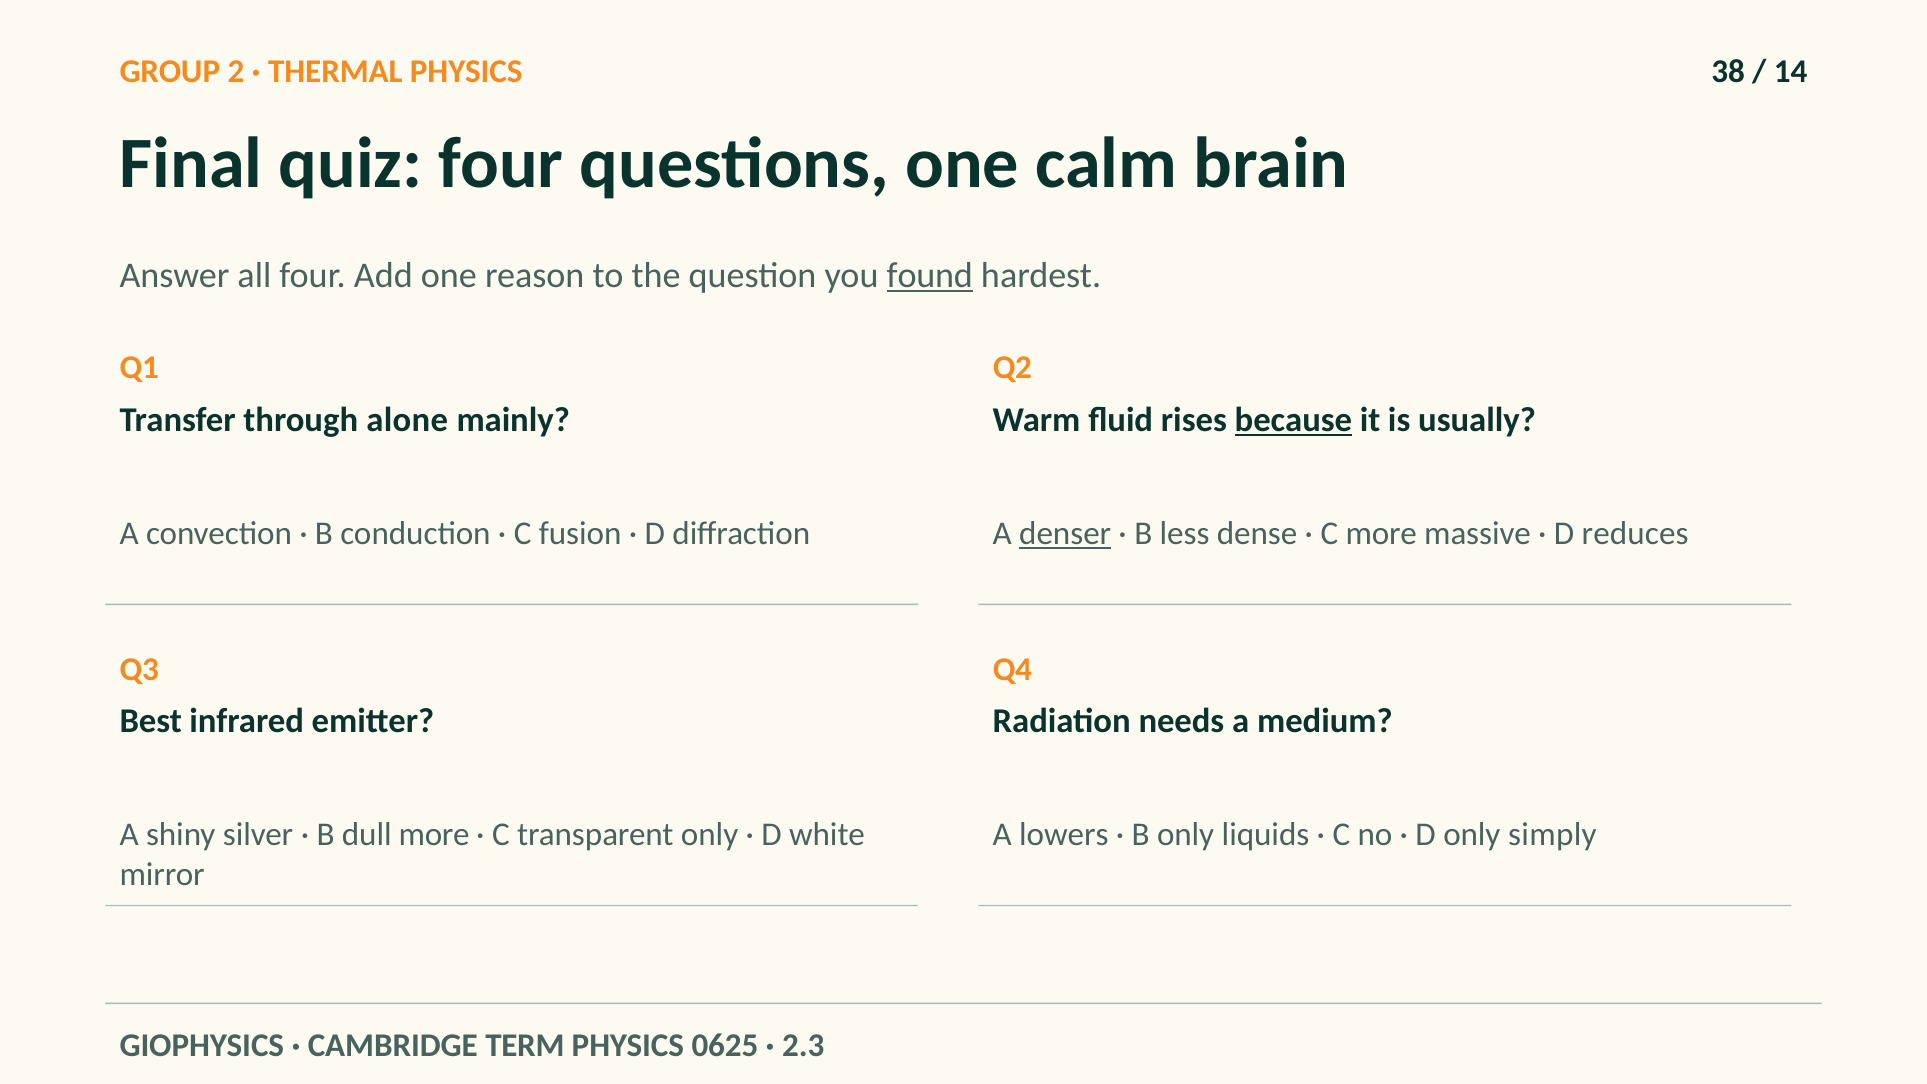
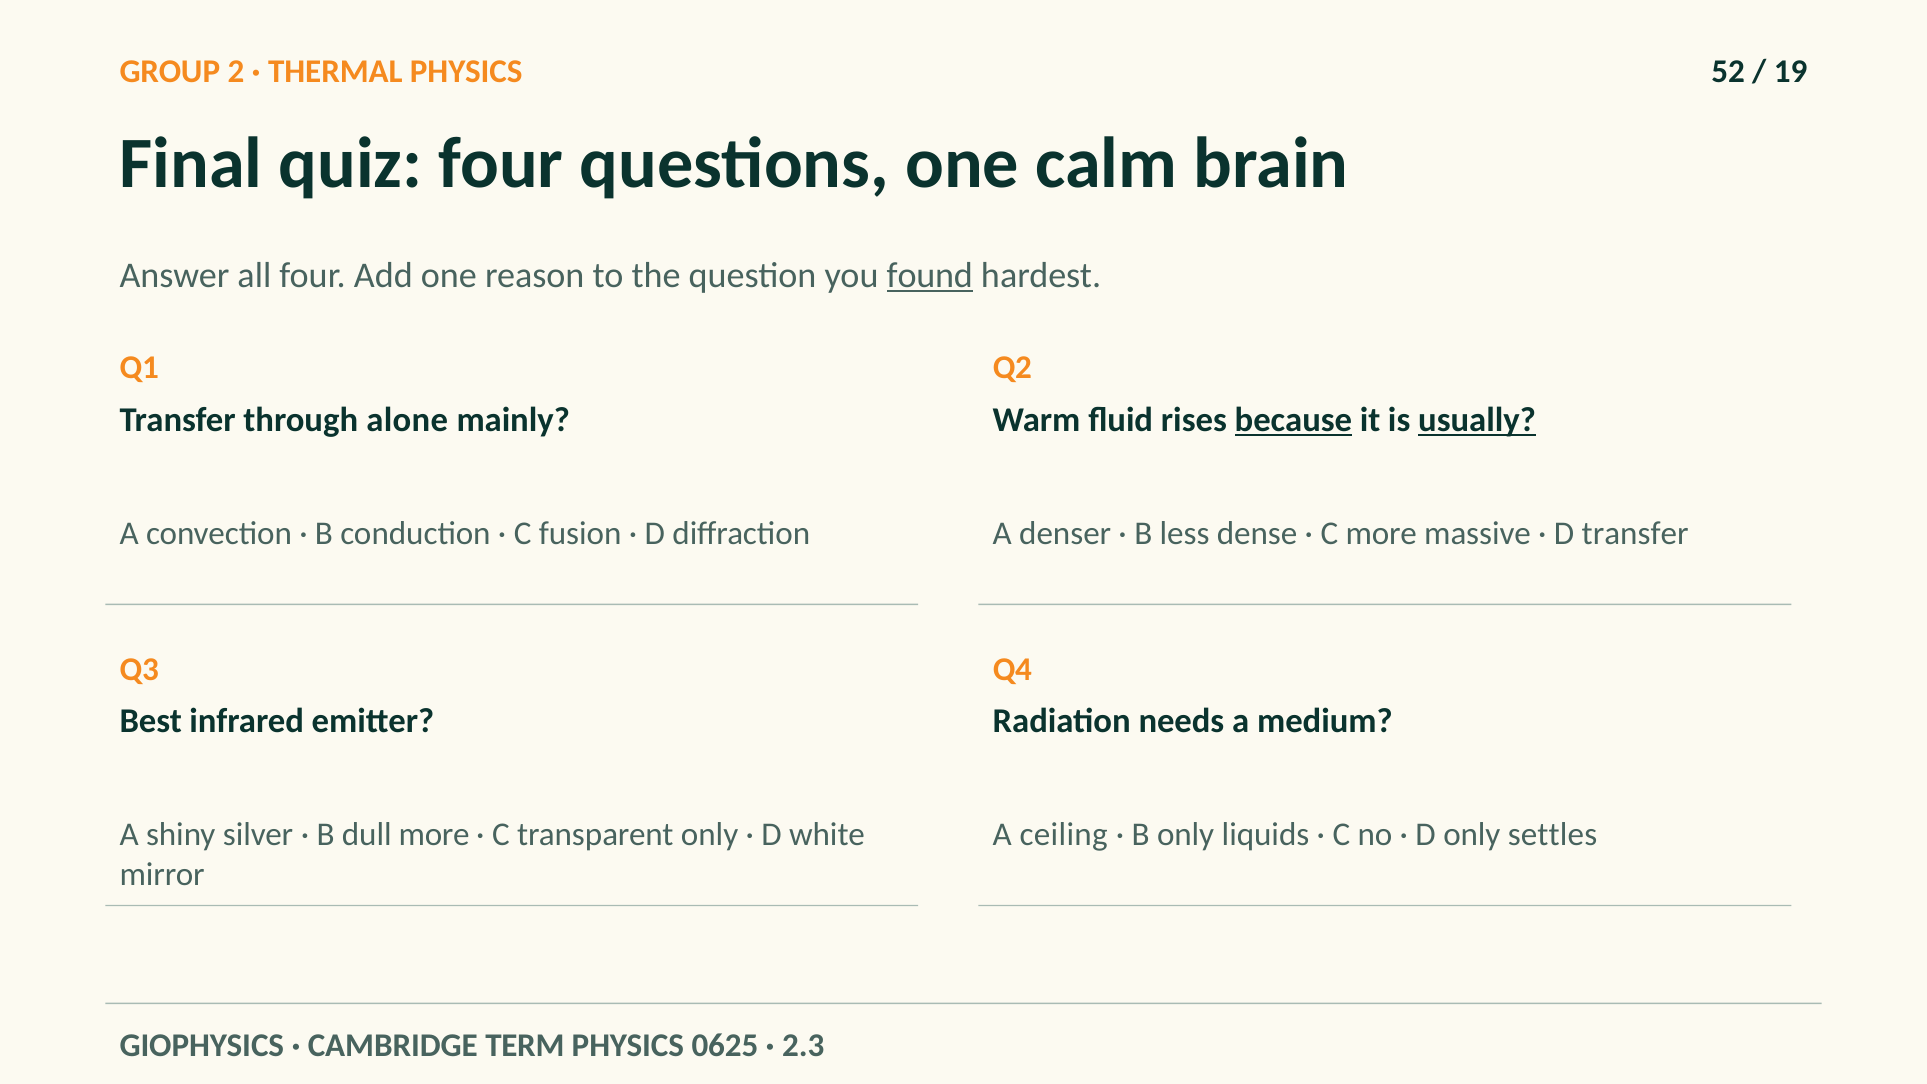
38: 38 -> 52 (1728, 71)
14: 14 -> 19 (1791, 71)
usually underline: none -> present (1477, 420)
denser underline: present -> none (1065, 534)
D reduces: reduces -> transfer (1635, 534)
lowers: lowers -> ceiling (1064, 835)
simply: simply -> settles (1552, 835)
